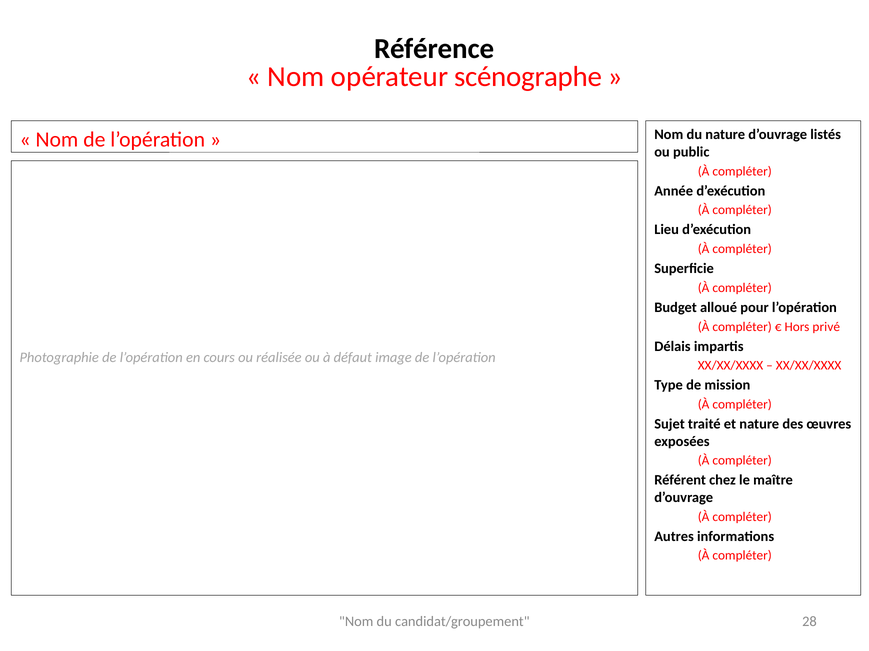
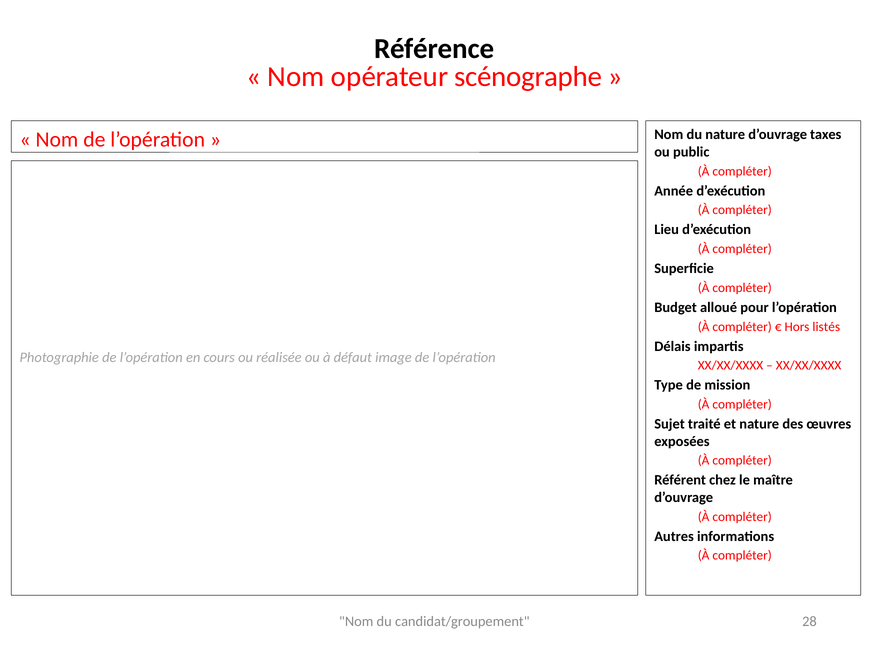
listés: listés -> taxes (826, 135)
privé: privé -> listés (826, 327)
